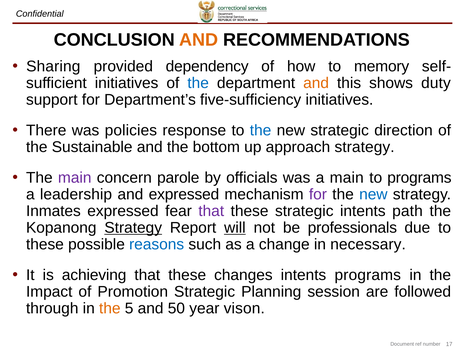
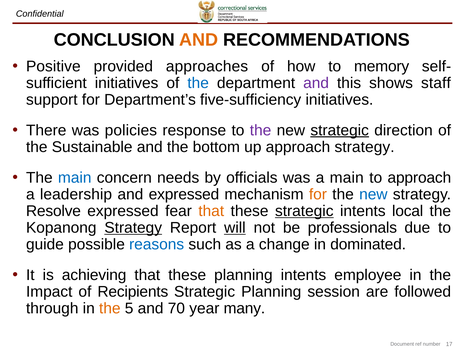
Sharing: Sharing -> Positive (53, 66)
dependency: dependency -> approaches (207, 66)
and colour: orange -> purple (316, 83)
duty: duty -> staff (436, 83)
the colour: blue -> purple (261, 130)
strategic underline: none -> present (340, 130)
main colour: purple -> blue (75, 178)
parole: parole -> needs (178, 178)
to programs: programs -> approach (419, 178)
for colour: purple -> orange (318, 194)
Inmates: Inmates -> Resolve (53, 211)
that colour: purple -> orange (211, 211)
strategic underline: none -> present (304, 211)
path: path -> local (408, 211)
these: these -> guide (45, 244)
necessary: necessary -> dominated (368, 244)
these changes: changes -> planning (243, 275)
intents programs: programs -> employee (368, 275)
Promotion: Promotion -> Recipients (133, 292)
50: 50 -> 70 (176, 308)
vison: vison -> many (244, 308)
